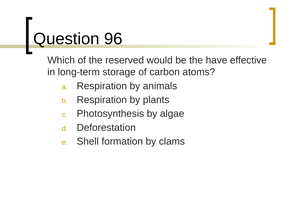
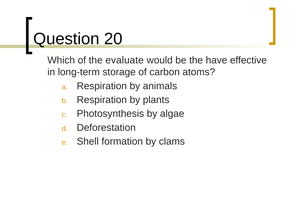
96: 96 -> 20 (113, 39)
reserved: reserved -> evaluate (125, 60)
